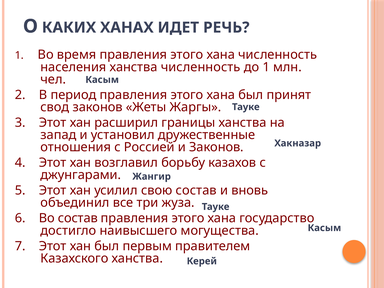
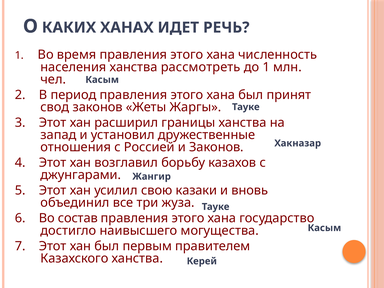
ханства численность: численность -> рассмотреть (201, 67)
свою состав: состав -> казаки (196, 190)
